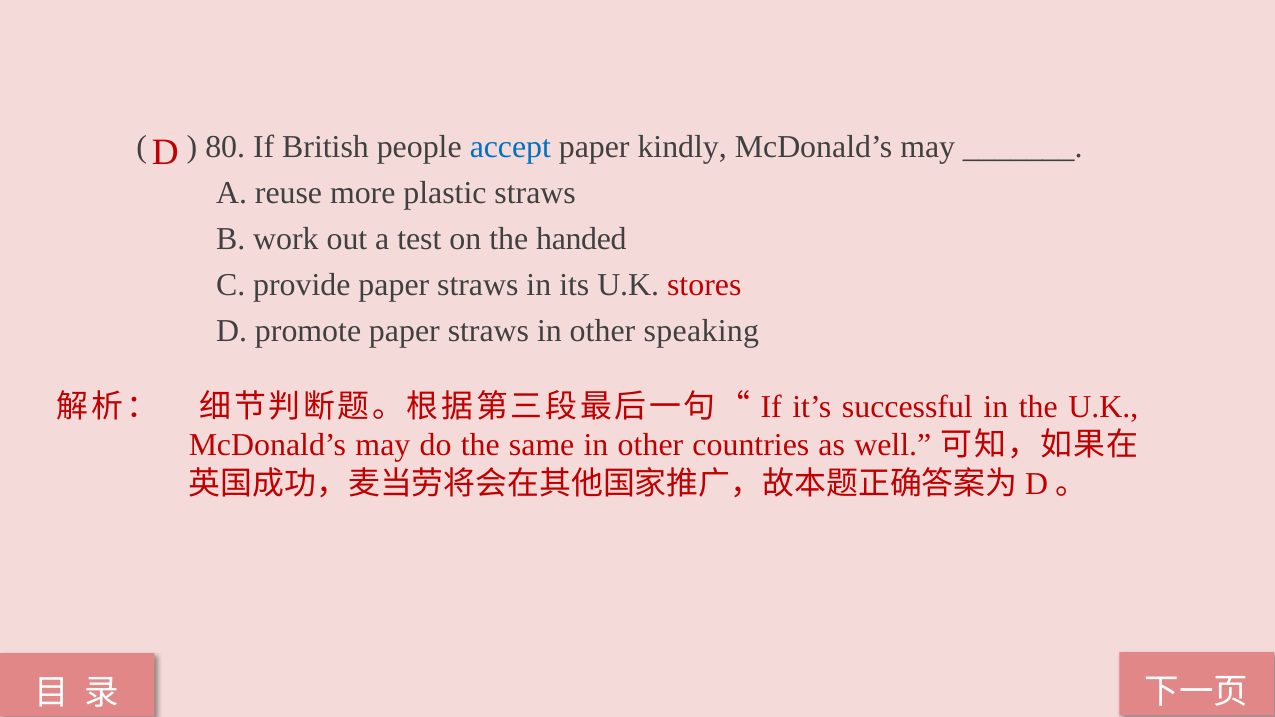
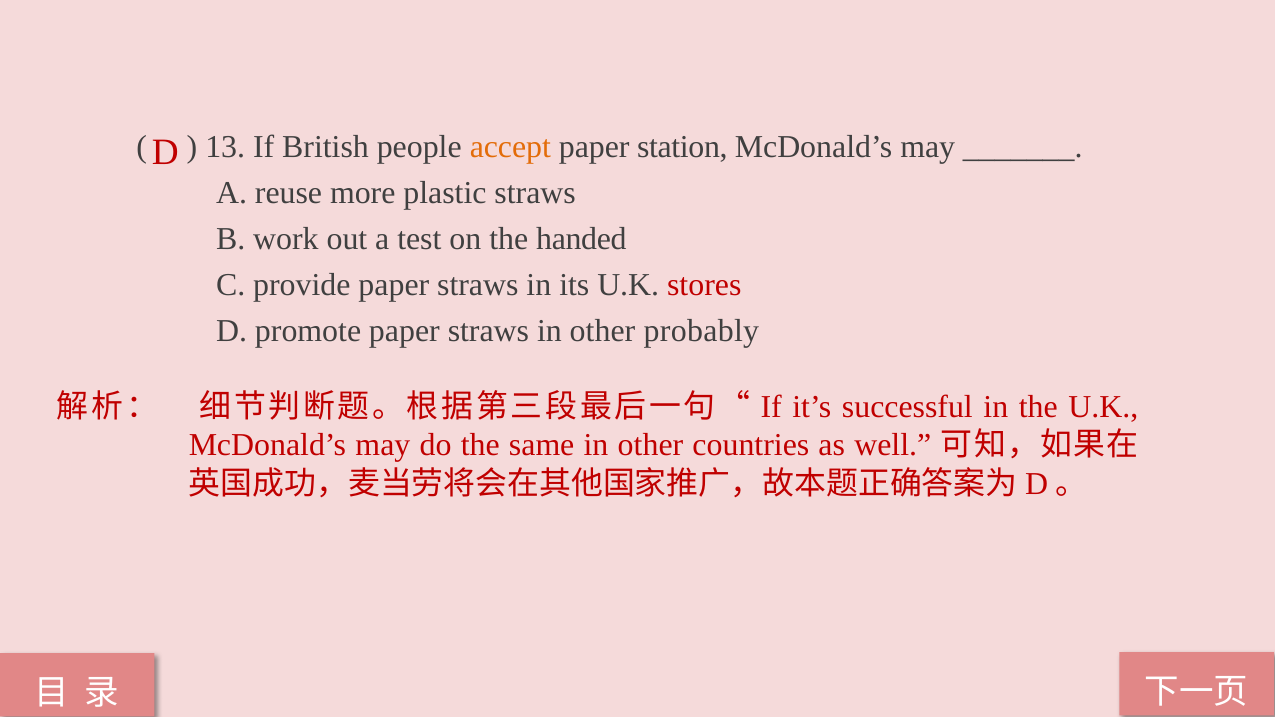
80: 80 -> 13 (225, 147)
accept colour: blue -> orange (510, 147)
kindly: kindly -> station (682, 147)
speaking: speaking -> probably (701, 331)
